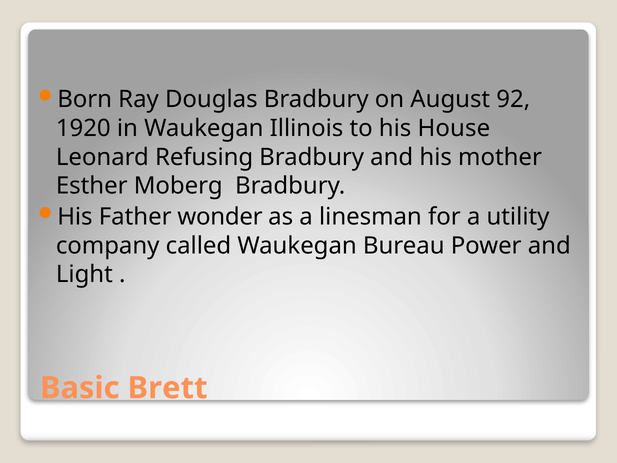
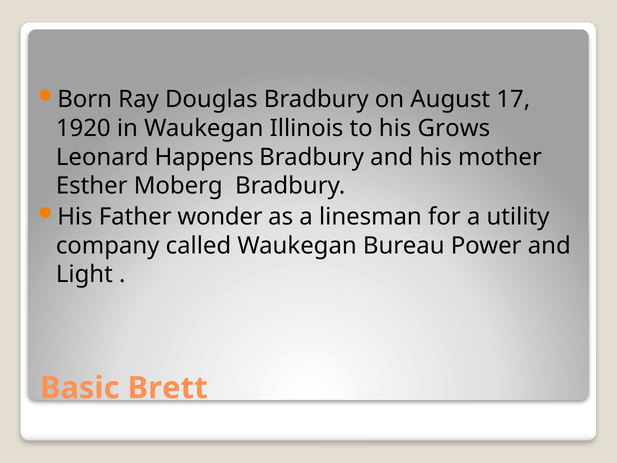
92: 92 -> 17 (513, 99)
House: House -> Grows (454, 128)
Refusing: Refusing -> Happens (204, 157)
